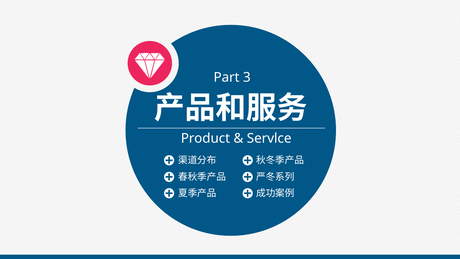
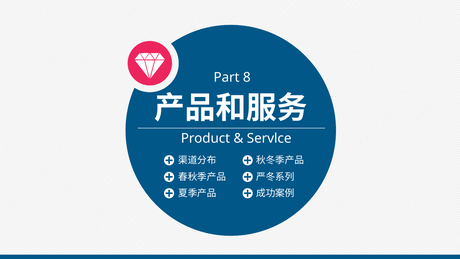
3: 3 -> 8 (247, 77)
